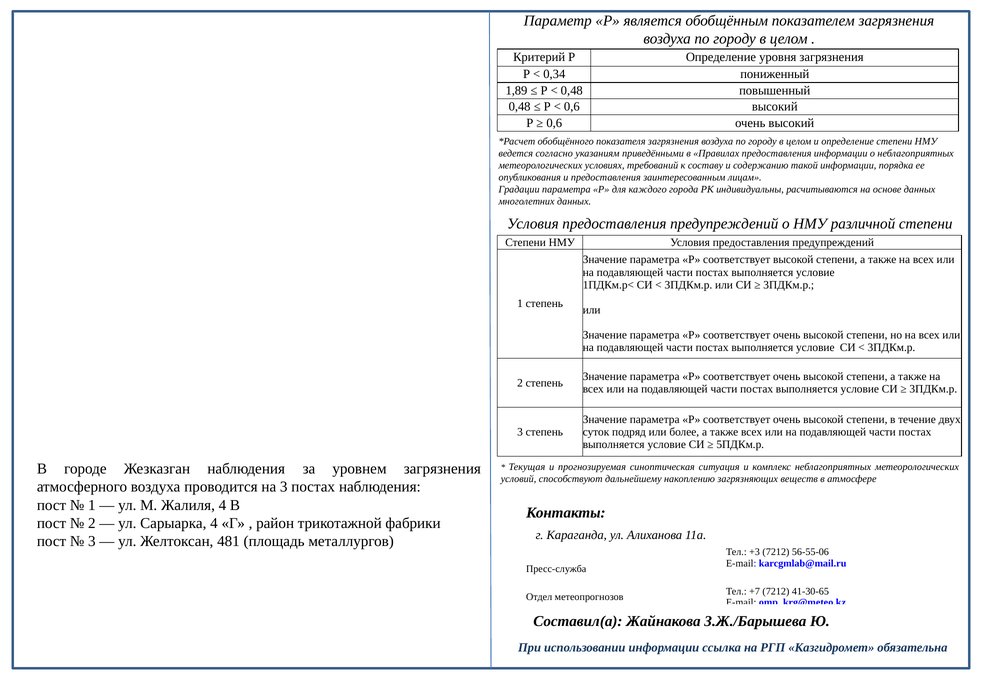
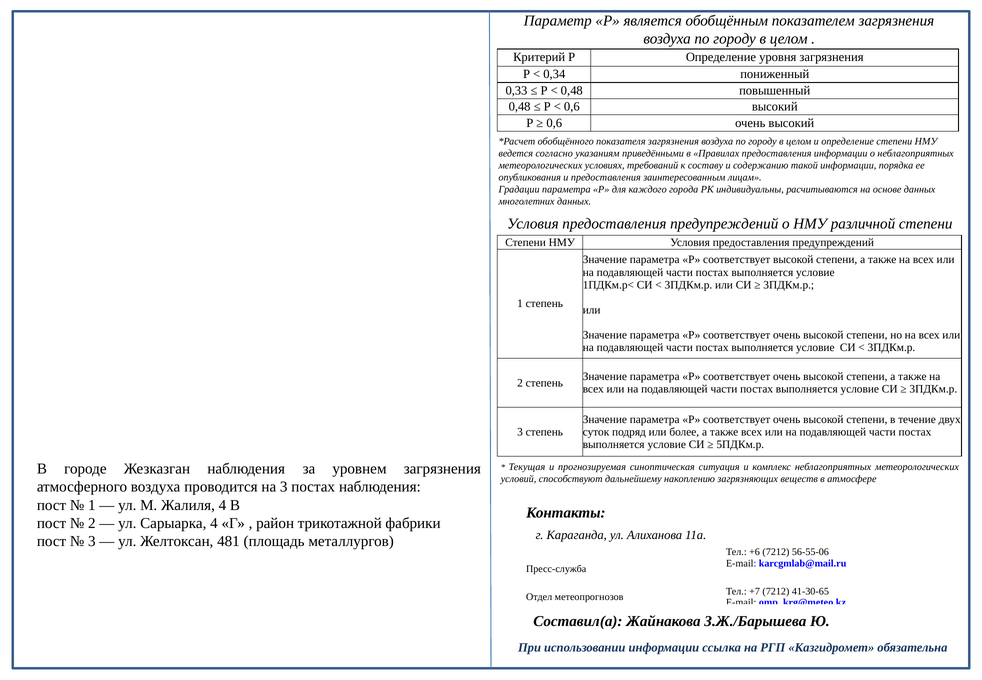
1,89: 1,89 -> 0,33 (516, 90)
+3: +3 -> +6 (755, 552)
